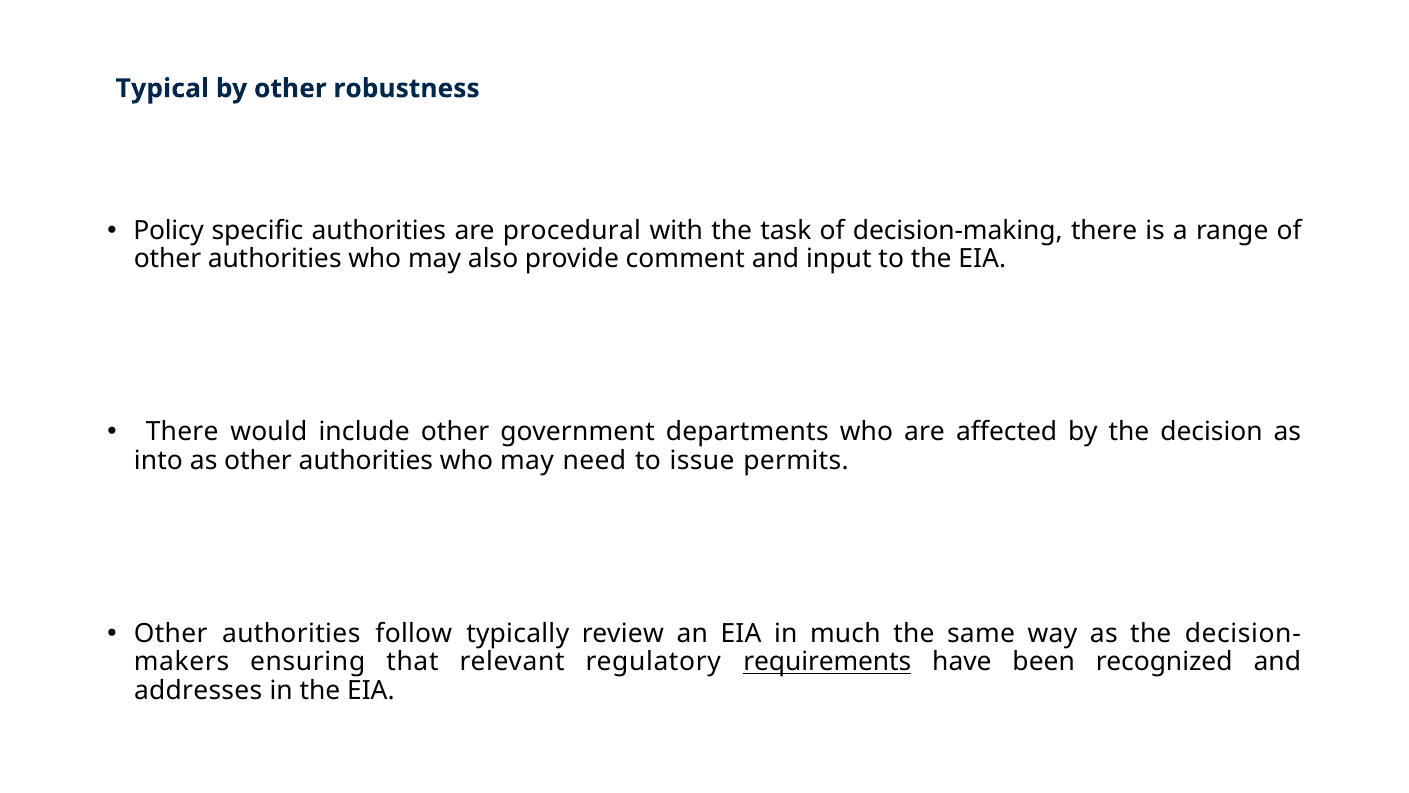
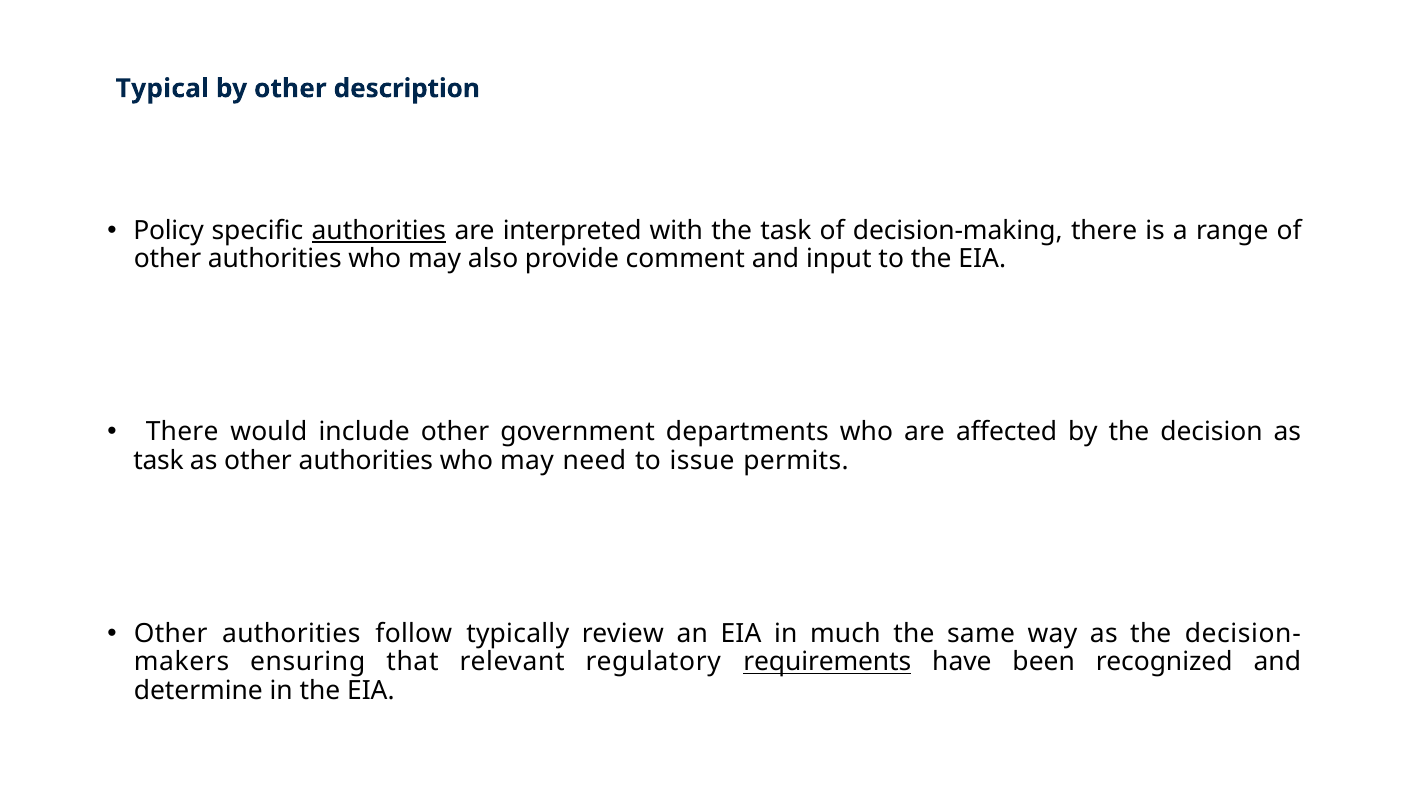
robustness: robustness -> description (407, 88)
authorities underline: none -> present (379, 230)
procedural: procedural -> interpreted (572, 230)
into: into -> task (159, 460)
addresses: addresses -> determine (198, 690)
